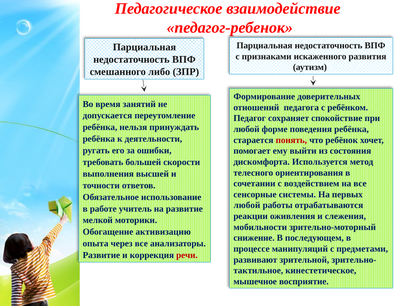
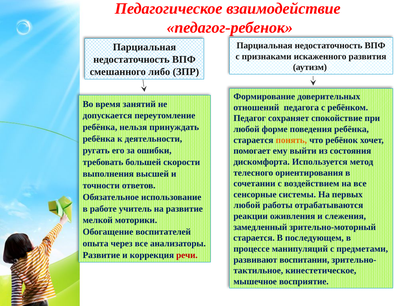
понять colour: red -> orange (291, 140)
мобильности: мобильности -> замедленный (260, 227)
активизацию: активизацию -> воспитателей (163, 232)
снижение: снижение -> старается (254, 238)
зрительной: зрительной -> воспитании (304, 260)
